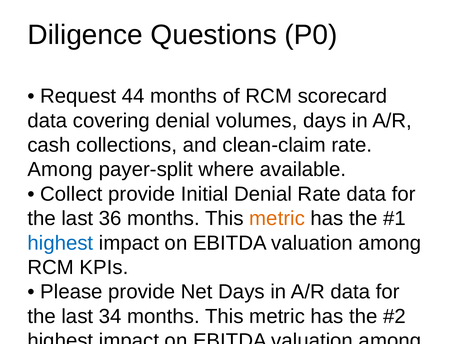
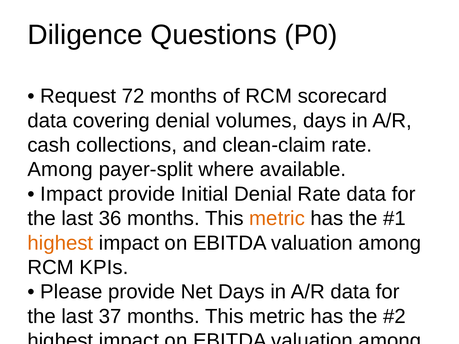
44: 44 -> 72 (133, 96)
Collect: Collect -> Impact (71, 194)
highest colour: blue -> orange (60, 243)
34: 34 -> 37 (110, 317)
